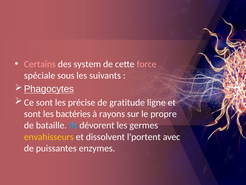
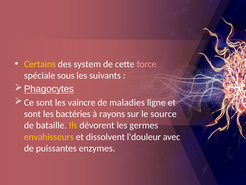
Certains colour: pink -> yellow (40, 64)
précise: précise -> vaincre (82, 102)
gratitude: gratitude -> maladies (127, 102)
propre: propre -> source (164, 114)
Ils colour: light blue -> yellow (73, 125)
l'portent: l'portent -> l'douleur (144, 137)
